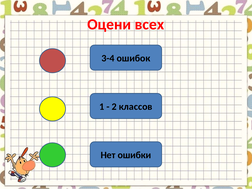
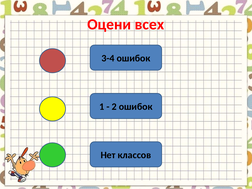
2 классов: классов -> ошибок (136, 107)
ошибки: ошибки -> классов (134, 155)
